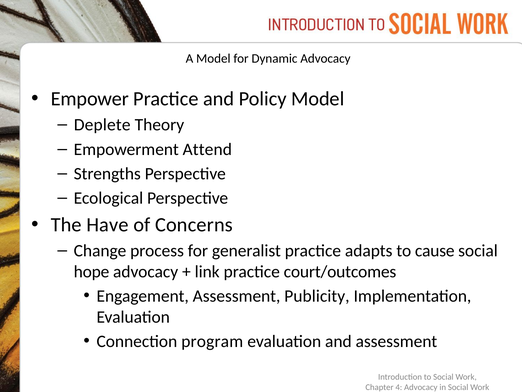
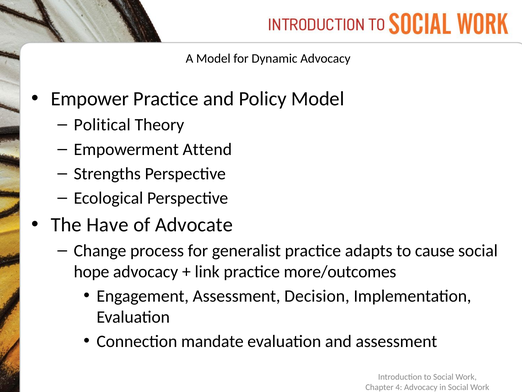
Deplete: Deplete -> Political (102, 125)
Concerns: Concerns -> Advocate (194, 225)
court/outcomes: court/outcomes -> more/outcomes (340, 271)
Publicity: Publicity -> Decision (317, 296)
program: program -> mandate (212, 341)
